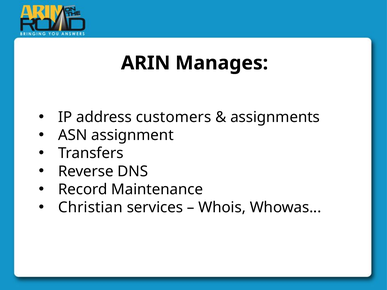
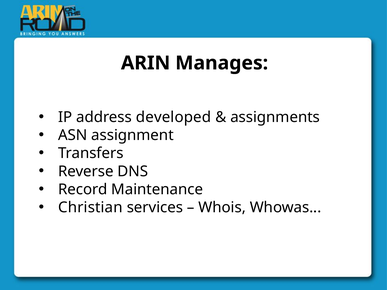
customers: customers -> developed (174, 117)
